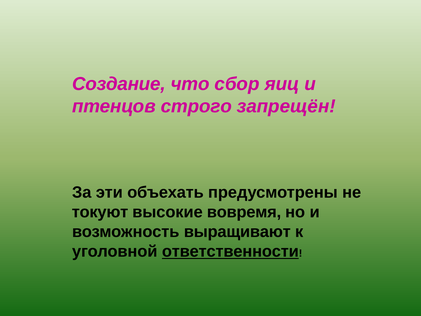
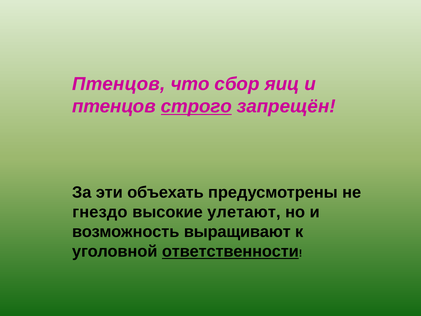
Создание: Создание -> Птенцов (119, 84)
строго underline: none -> present (196, 106)
токуют: токуют -> гнездо (100, 212)
вовремя: вовремя -> улетают (244, 212)
